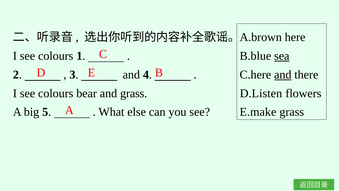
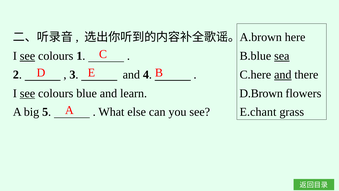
see underline: none -> present (27, 56)
see underline: none -> present (27, 93)
bear: bear -> blue (87, 93)
and grass: grass -> learn (134, 93)
D.Listen: D.Listen -> D.Brown (261, 93)
E.make: E.make -> E.chant (258, 112)
